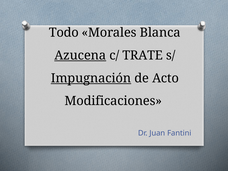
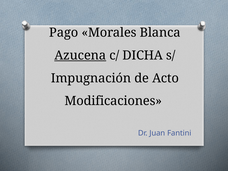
Todo: Todo -> Pago (64, 33)
TRATE: TRATE -> DICHA (143, 55)
Impugnación underline: present -> none (91, 78)
